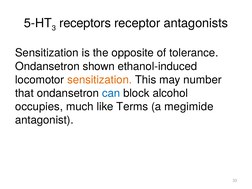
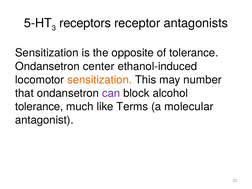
shown: shown -> center (99, 66)
can colour: blue -> purple (111, 93)
occupies: occupies -> tolerance (39, 107)
megimide: megimide -> molecular (189, 107)
